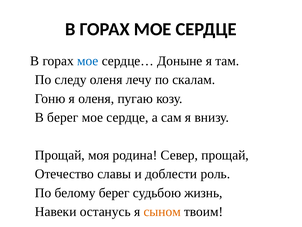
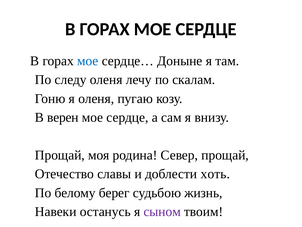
В берег: берег -> верен (63, 117)
роль: роль -> хоть (215, 174)
сыном colour: orange -> purple (162, 211)
